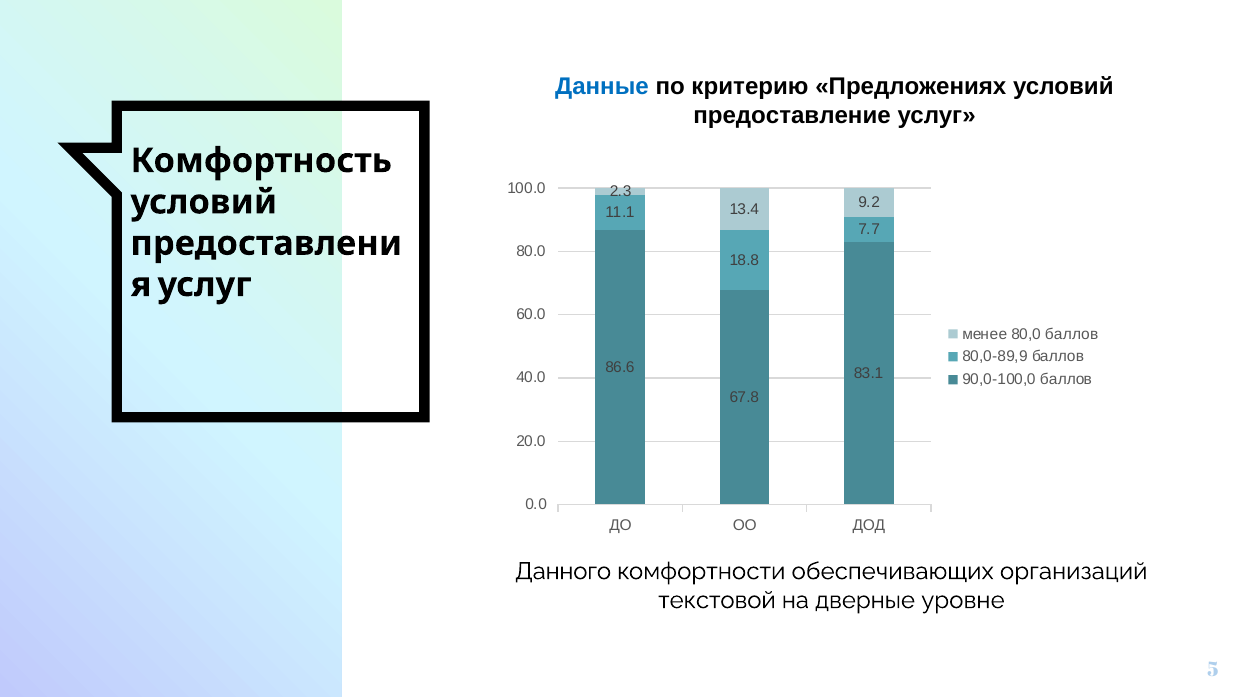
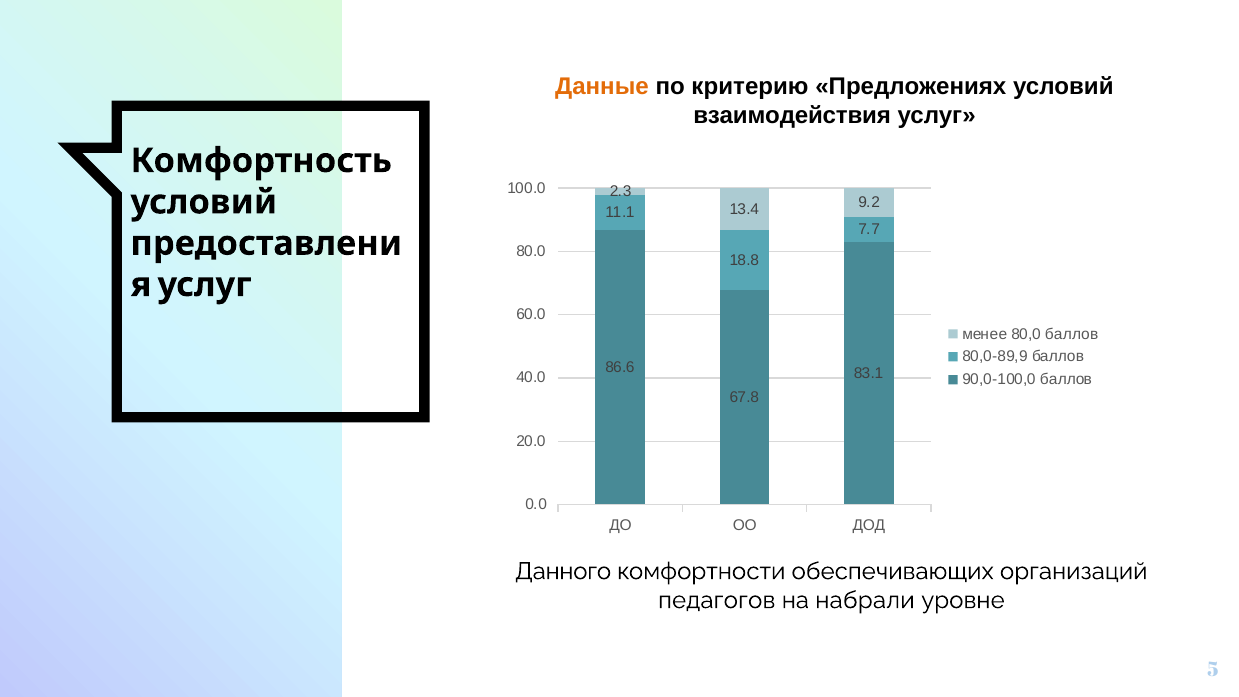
Данные colour: blue -> orange (602, 87)
предоставление: предоставление -> взаимодействия (792, 116)
текстовой: текстовой -> педагогов (717, 600)
дверные: дверные -> набрали (865, 600)
